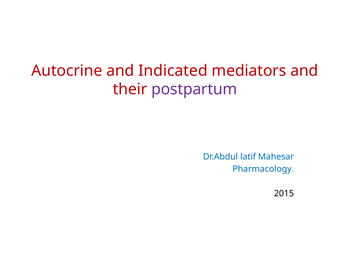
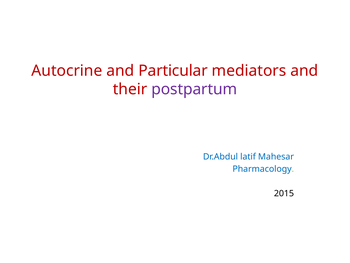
Indicated: Indicated -> Particular (173, 70)
